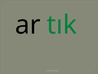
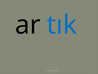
tık colour: green -> blue (62, 25)
